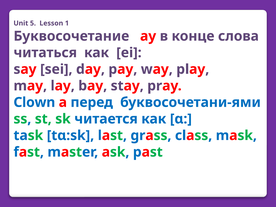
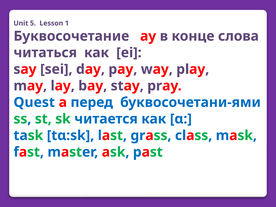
Clown: Clown -> Quest (34, 102)
